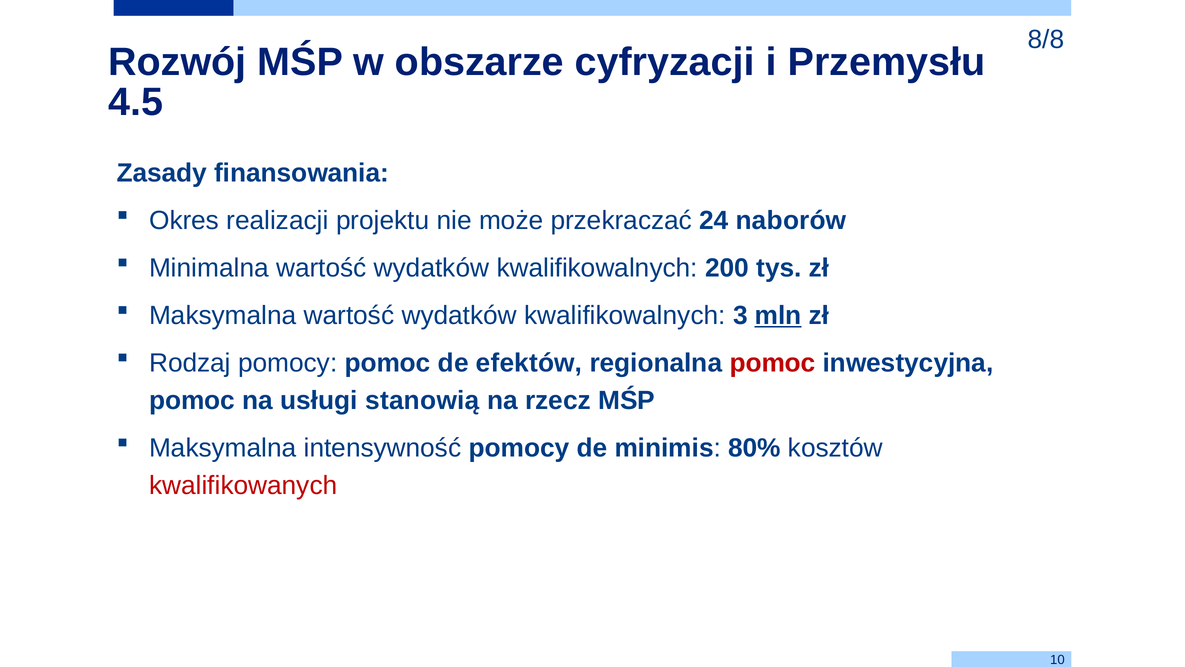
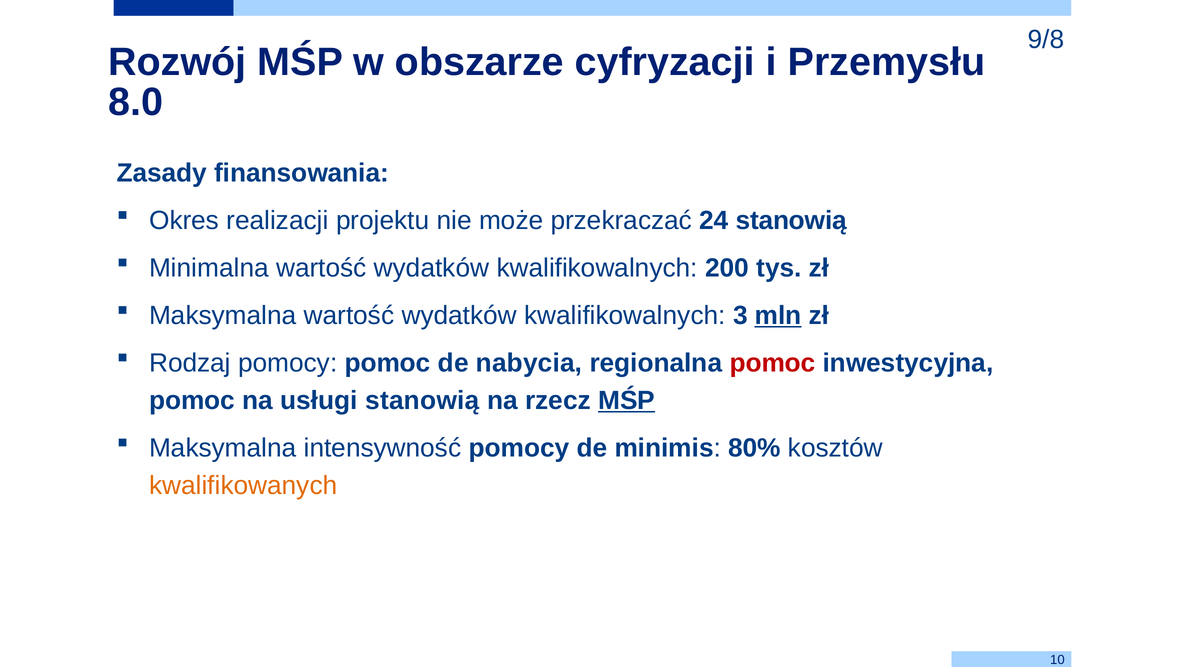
8/8: 8/8 -> 9/8 (1046, 39)
4.5: 4.5 -> 8.0 (136, 102)
naborów: naborów -> stanowią (791, 220)
efektów: efektów -> nabycia (529, 363)
MŚP underline: none -> present (627, 400)
kwalifikowanych colour: red -> orange (243, 485)
